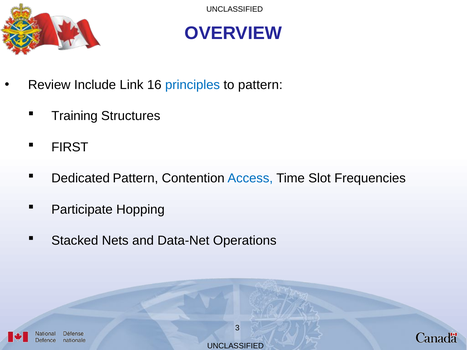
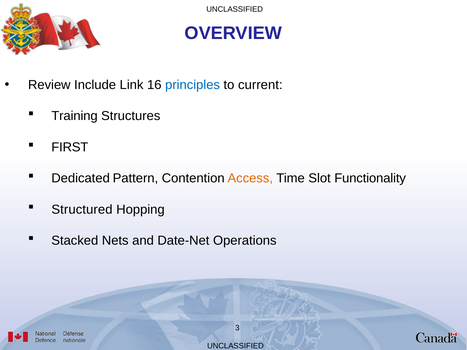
to pattern: pattern -> current (260, 85)
Access colour: blue -> orange (250, 178)
Frequencies: Frequencies -> Functionality (370, 178)
Participate: Participate -> Structured (82, 210)
Data-Net: Data-Net -> Date-Net (183, 241)
